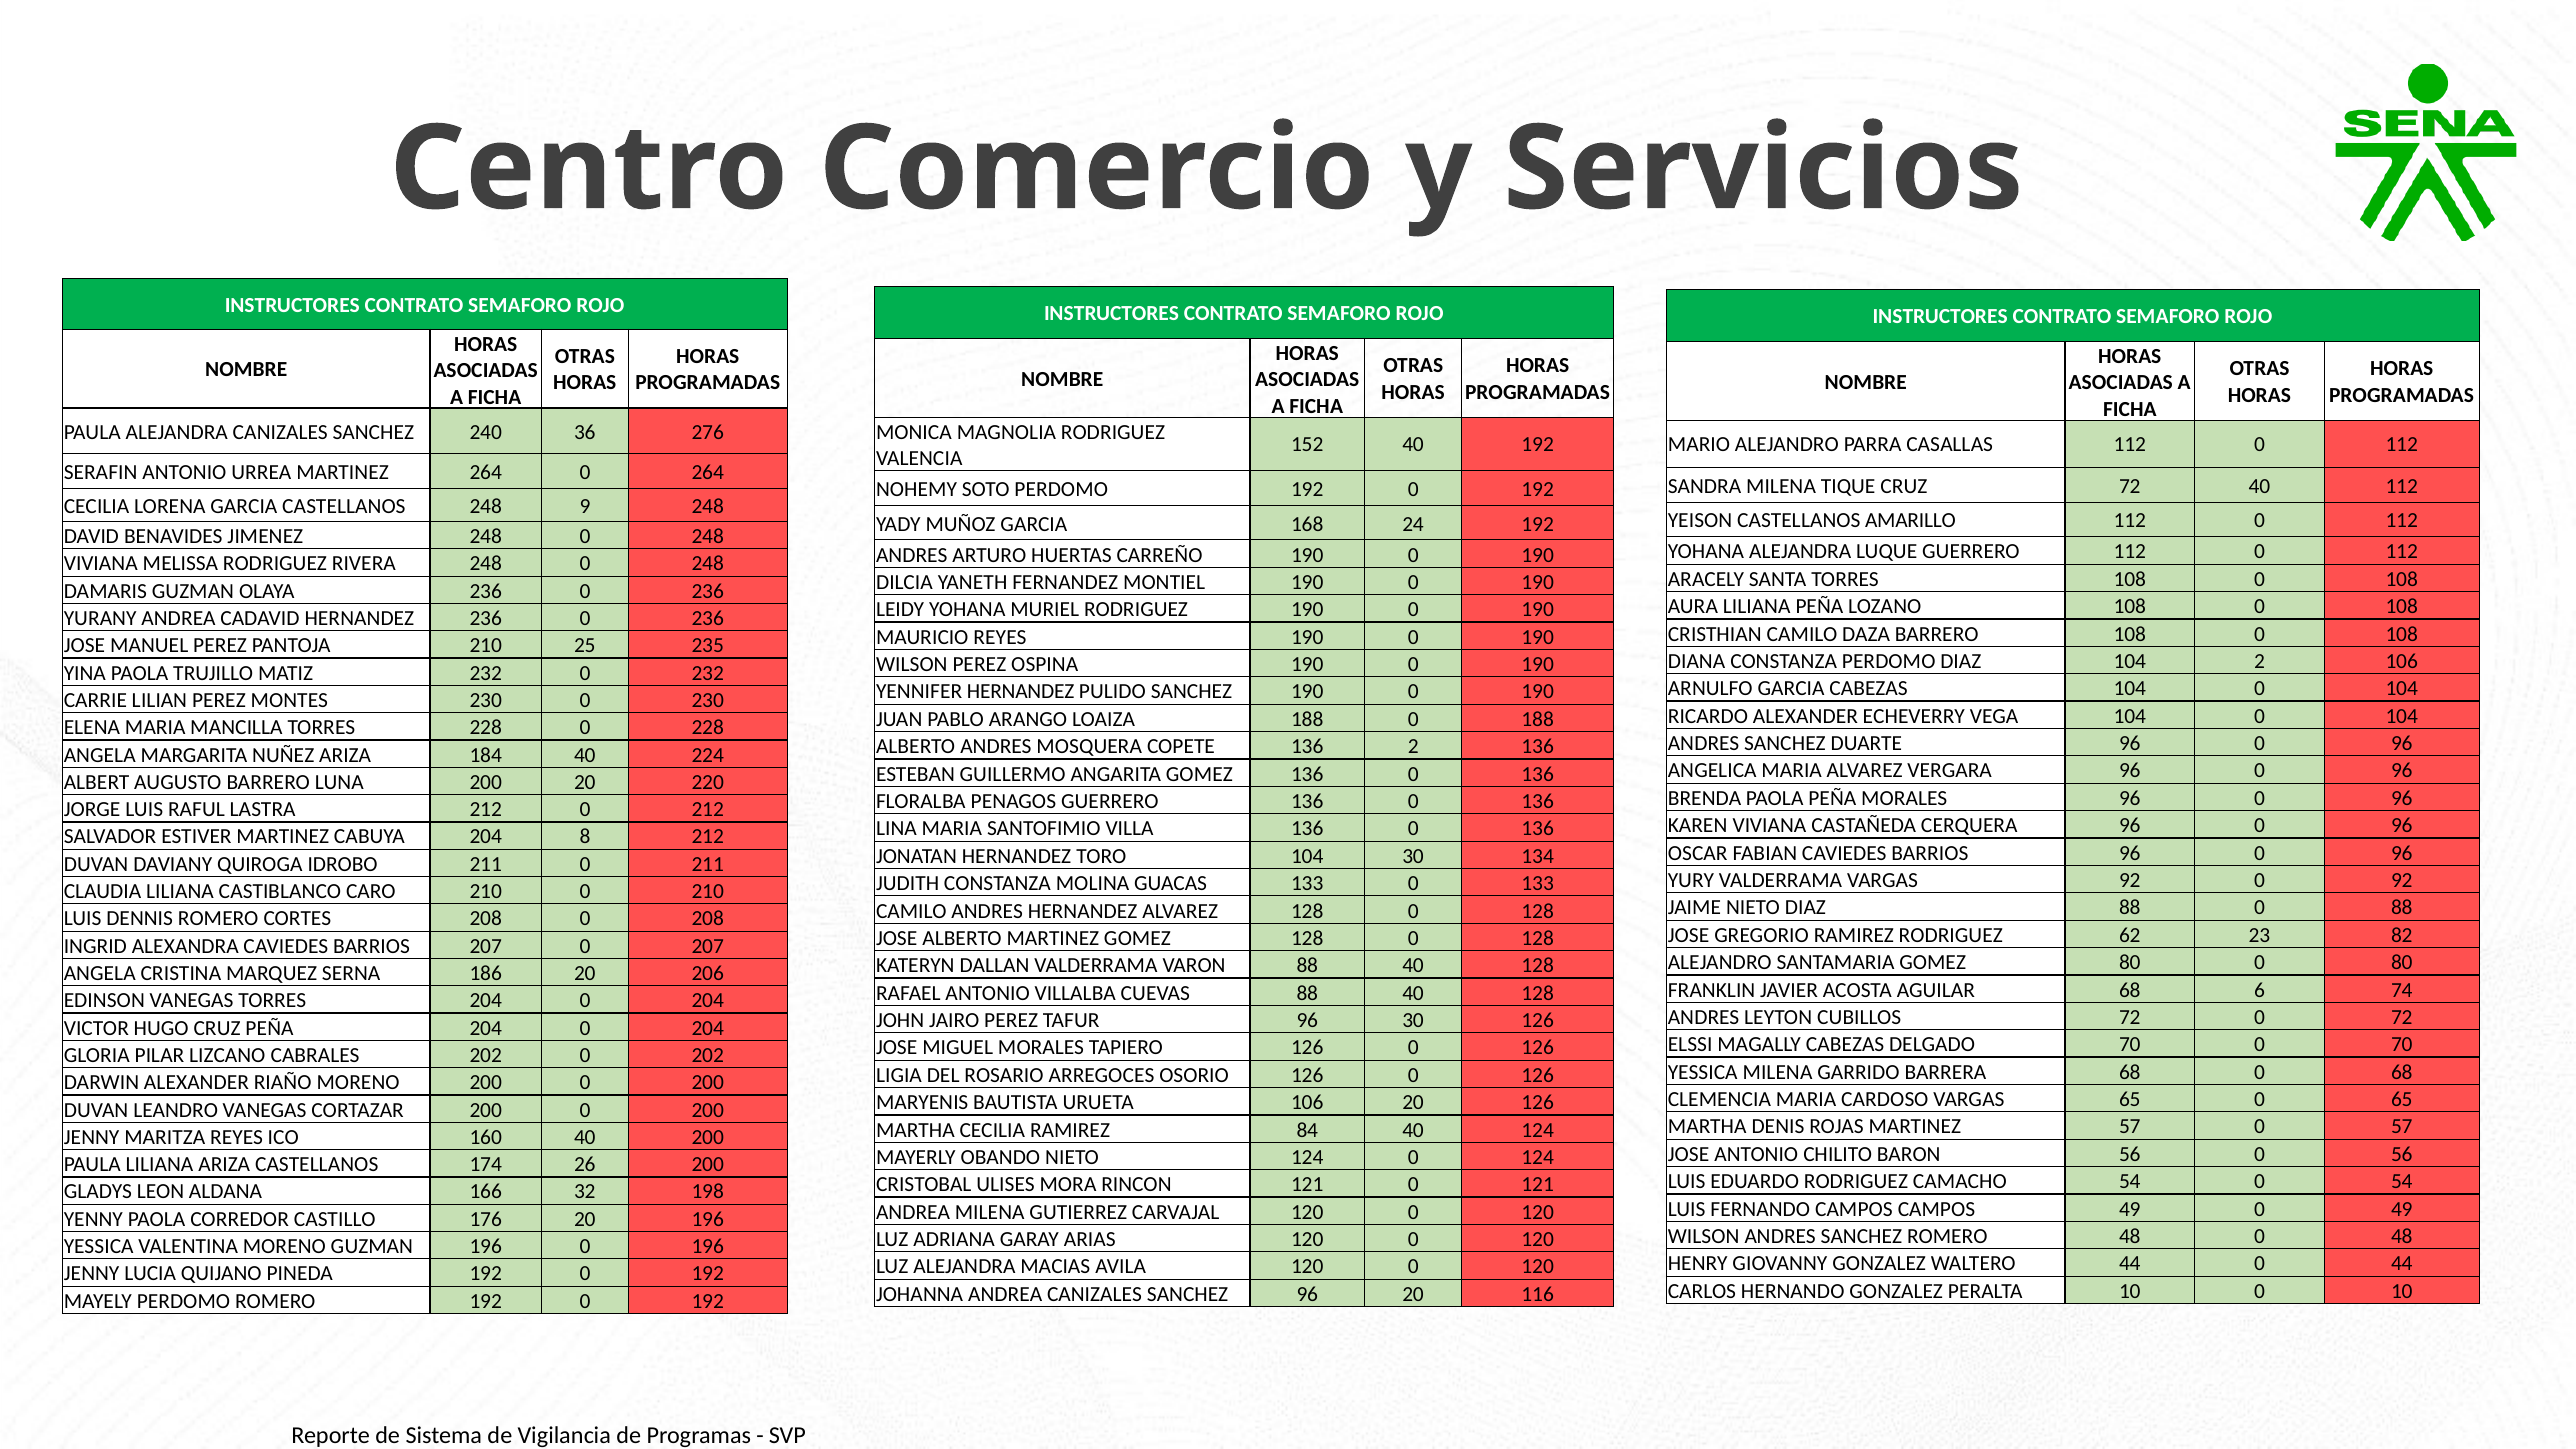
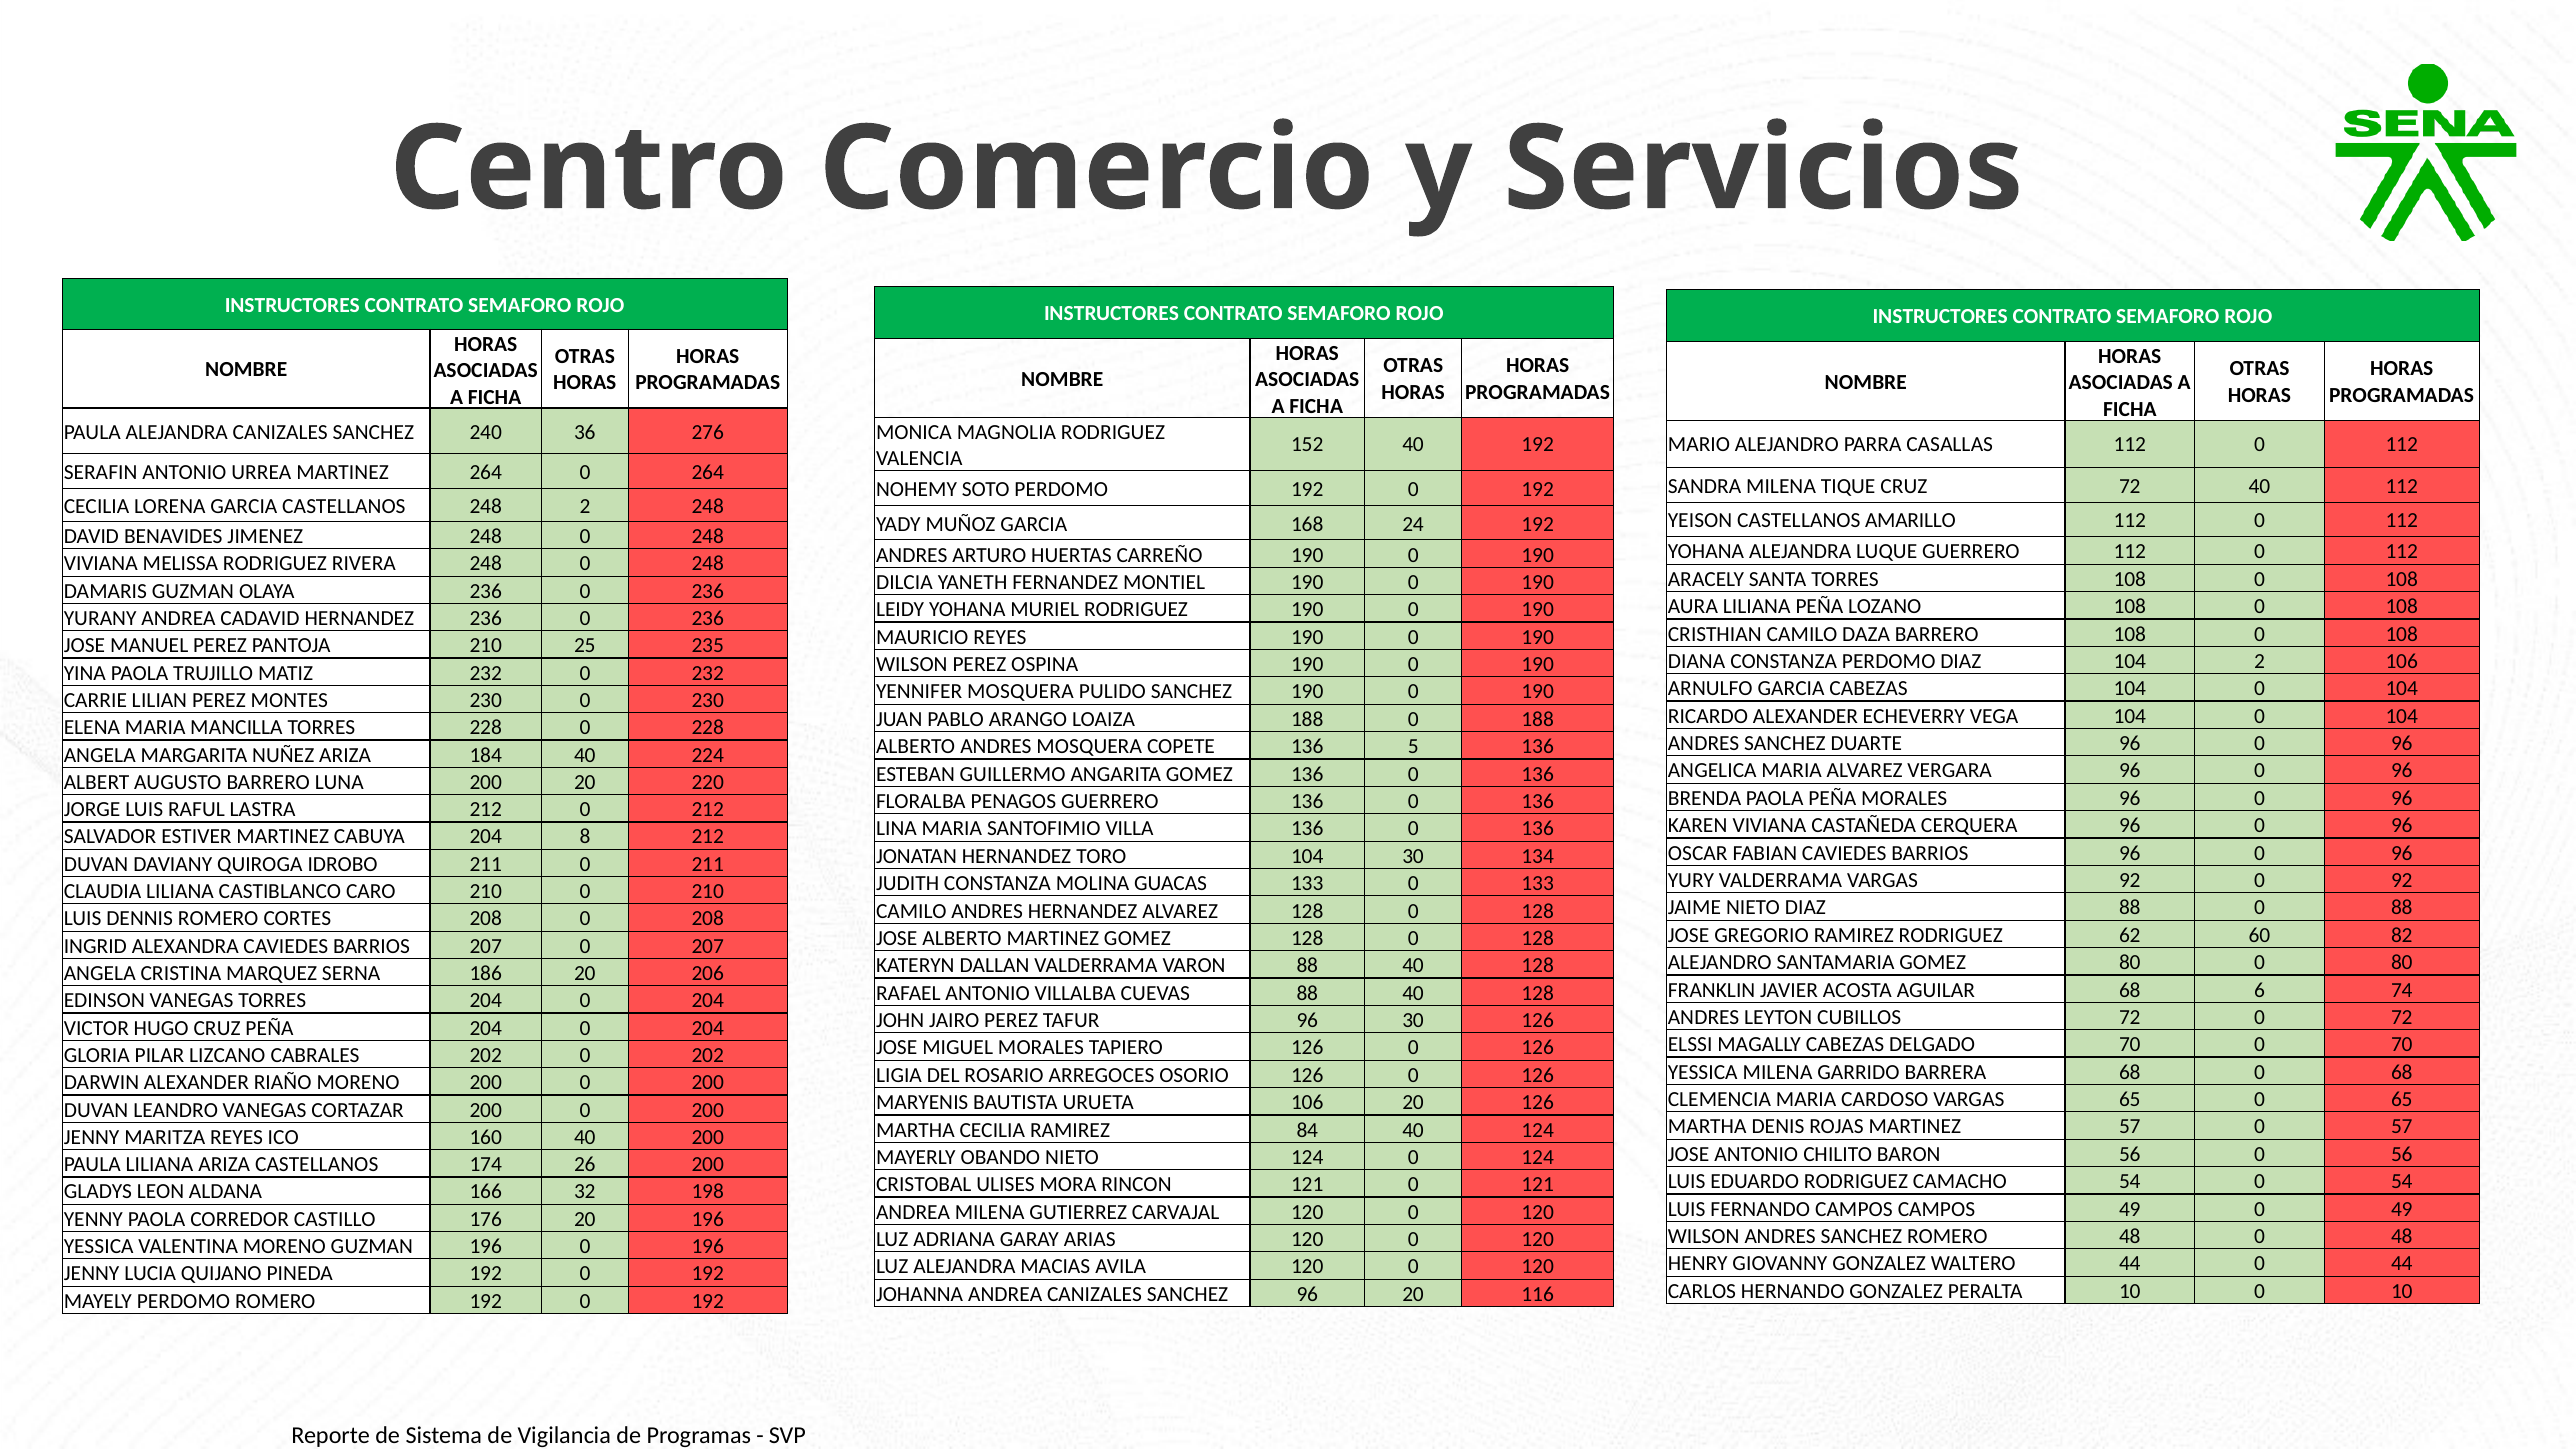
248 9: 9 -> 2 (585, 506)
YENNIFER HERNANDEZ: HERNANDEZ -> MOSQUERA (1020, 692)
136 2: 2 -> 5 (1413, 747)
23: 23 -> 60 (2260, 935)
